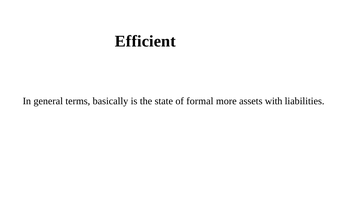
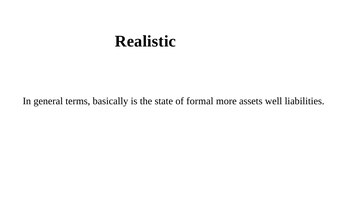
Efficient: Efficient -> Realistic (145, 41)
with: with -> well (274, 101)
